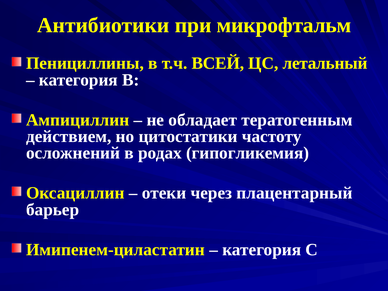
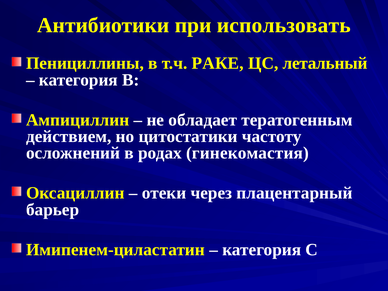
микрофтальм: микрофтальм -> использовать (284, 25)
ВСЕЙ: ВСЕЙ -> РАКЕ (218, 63)
гипогликемия: гипогликемия -> гинекомастия (247, 153)
